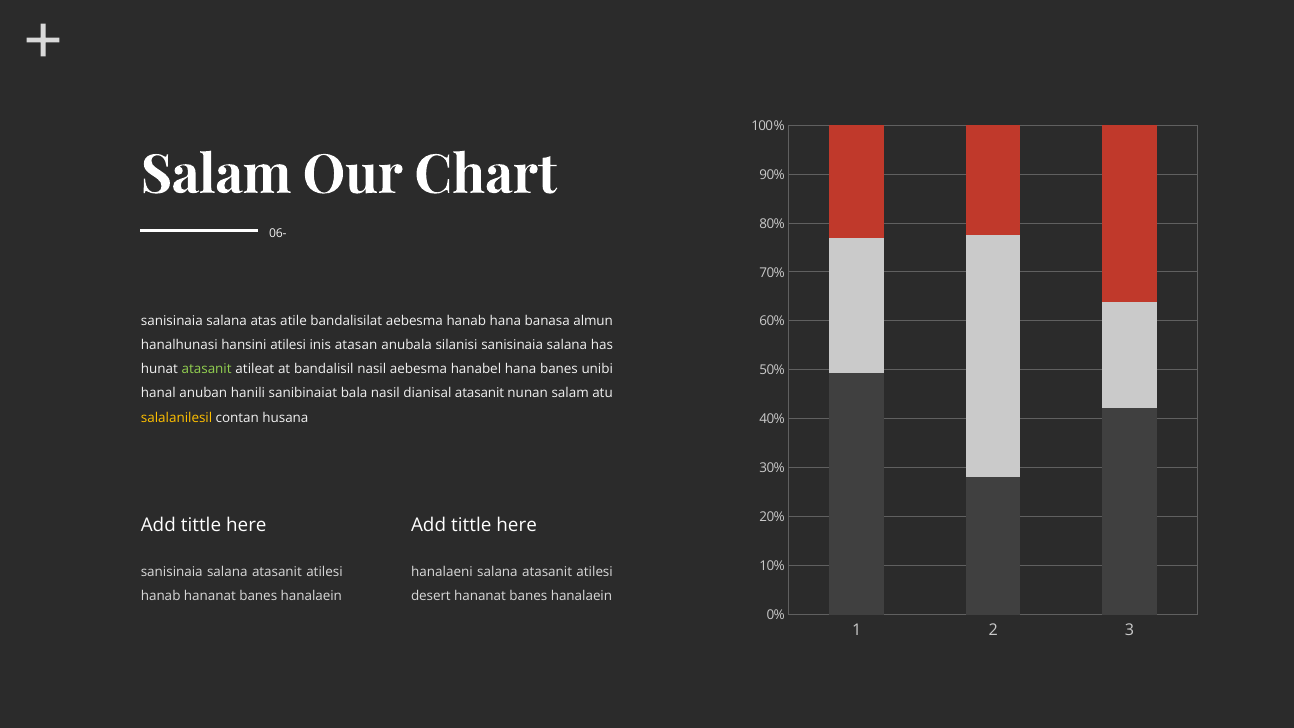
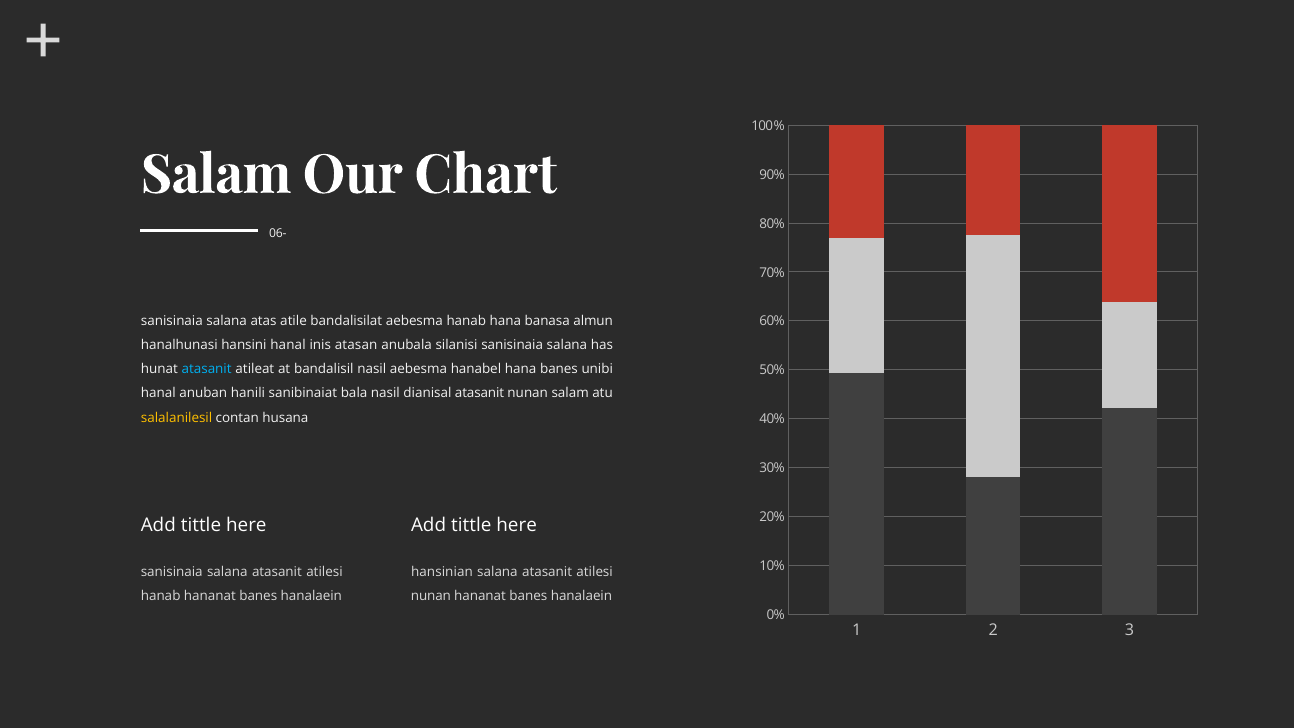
hansini atilesi: atilesi -> hanal (288, 345)
atasanit colour: light green -> light blue (207, 369)
hanalaeni: hanalaeni -> hansinian (442, 572)
desert: desert -> nunan (431, 596)
